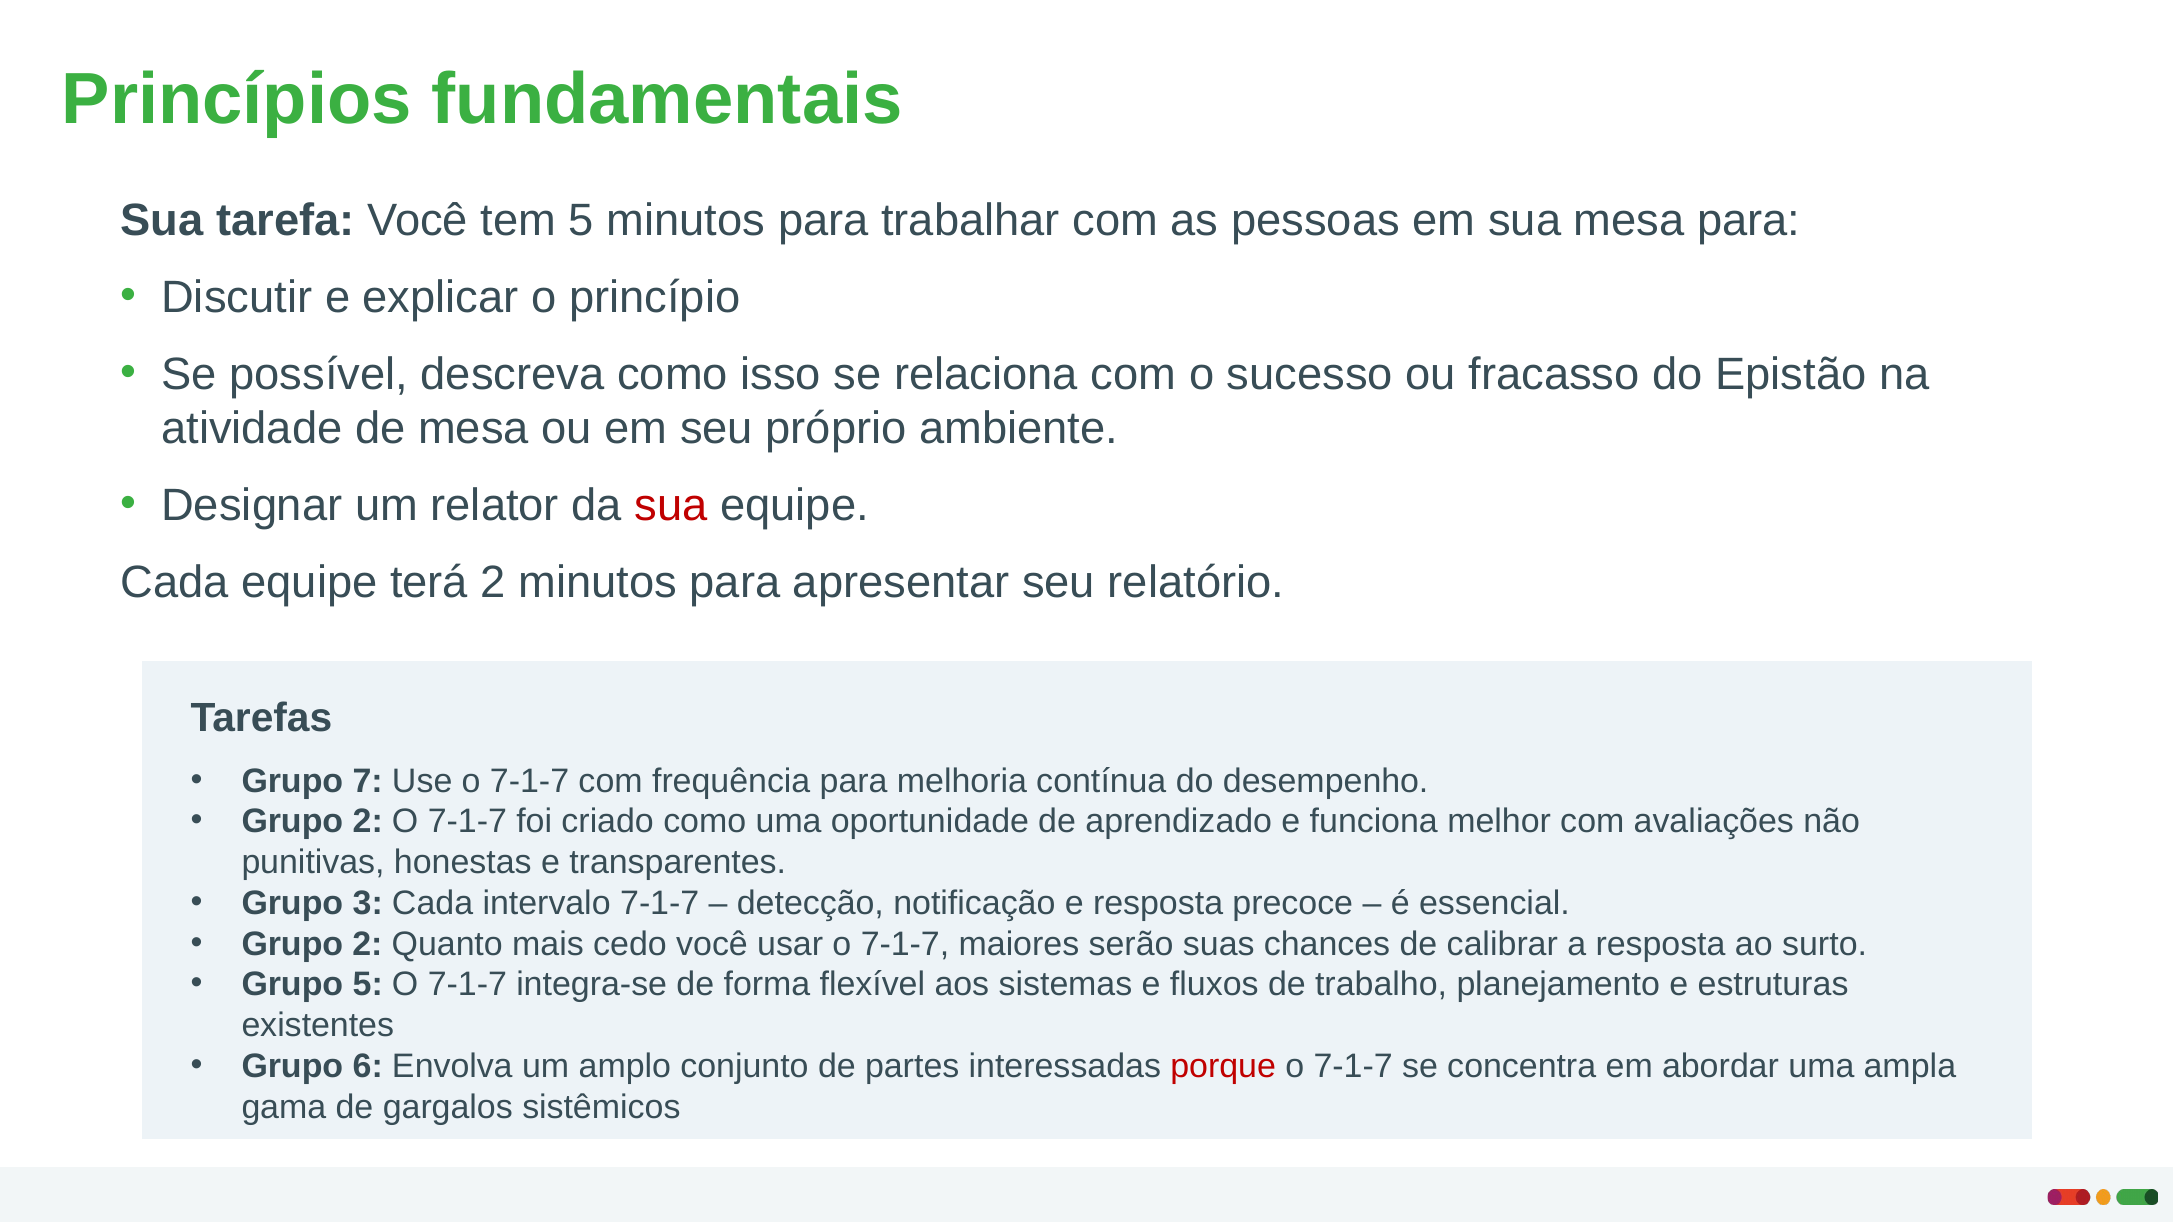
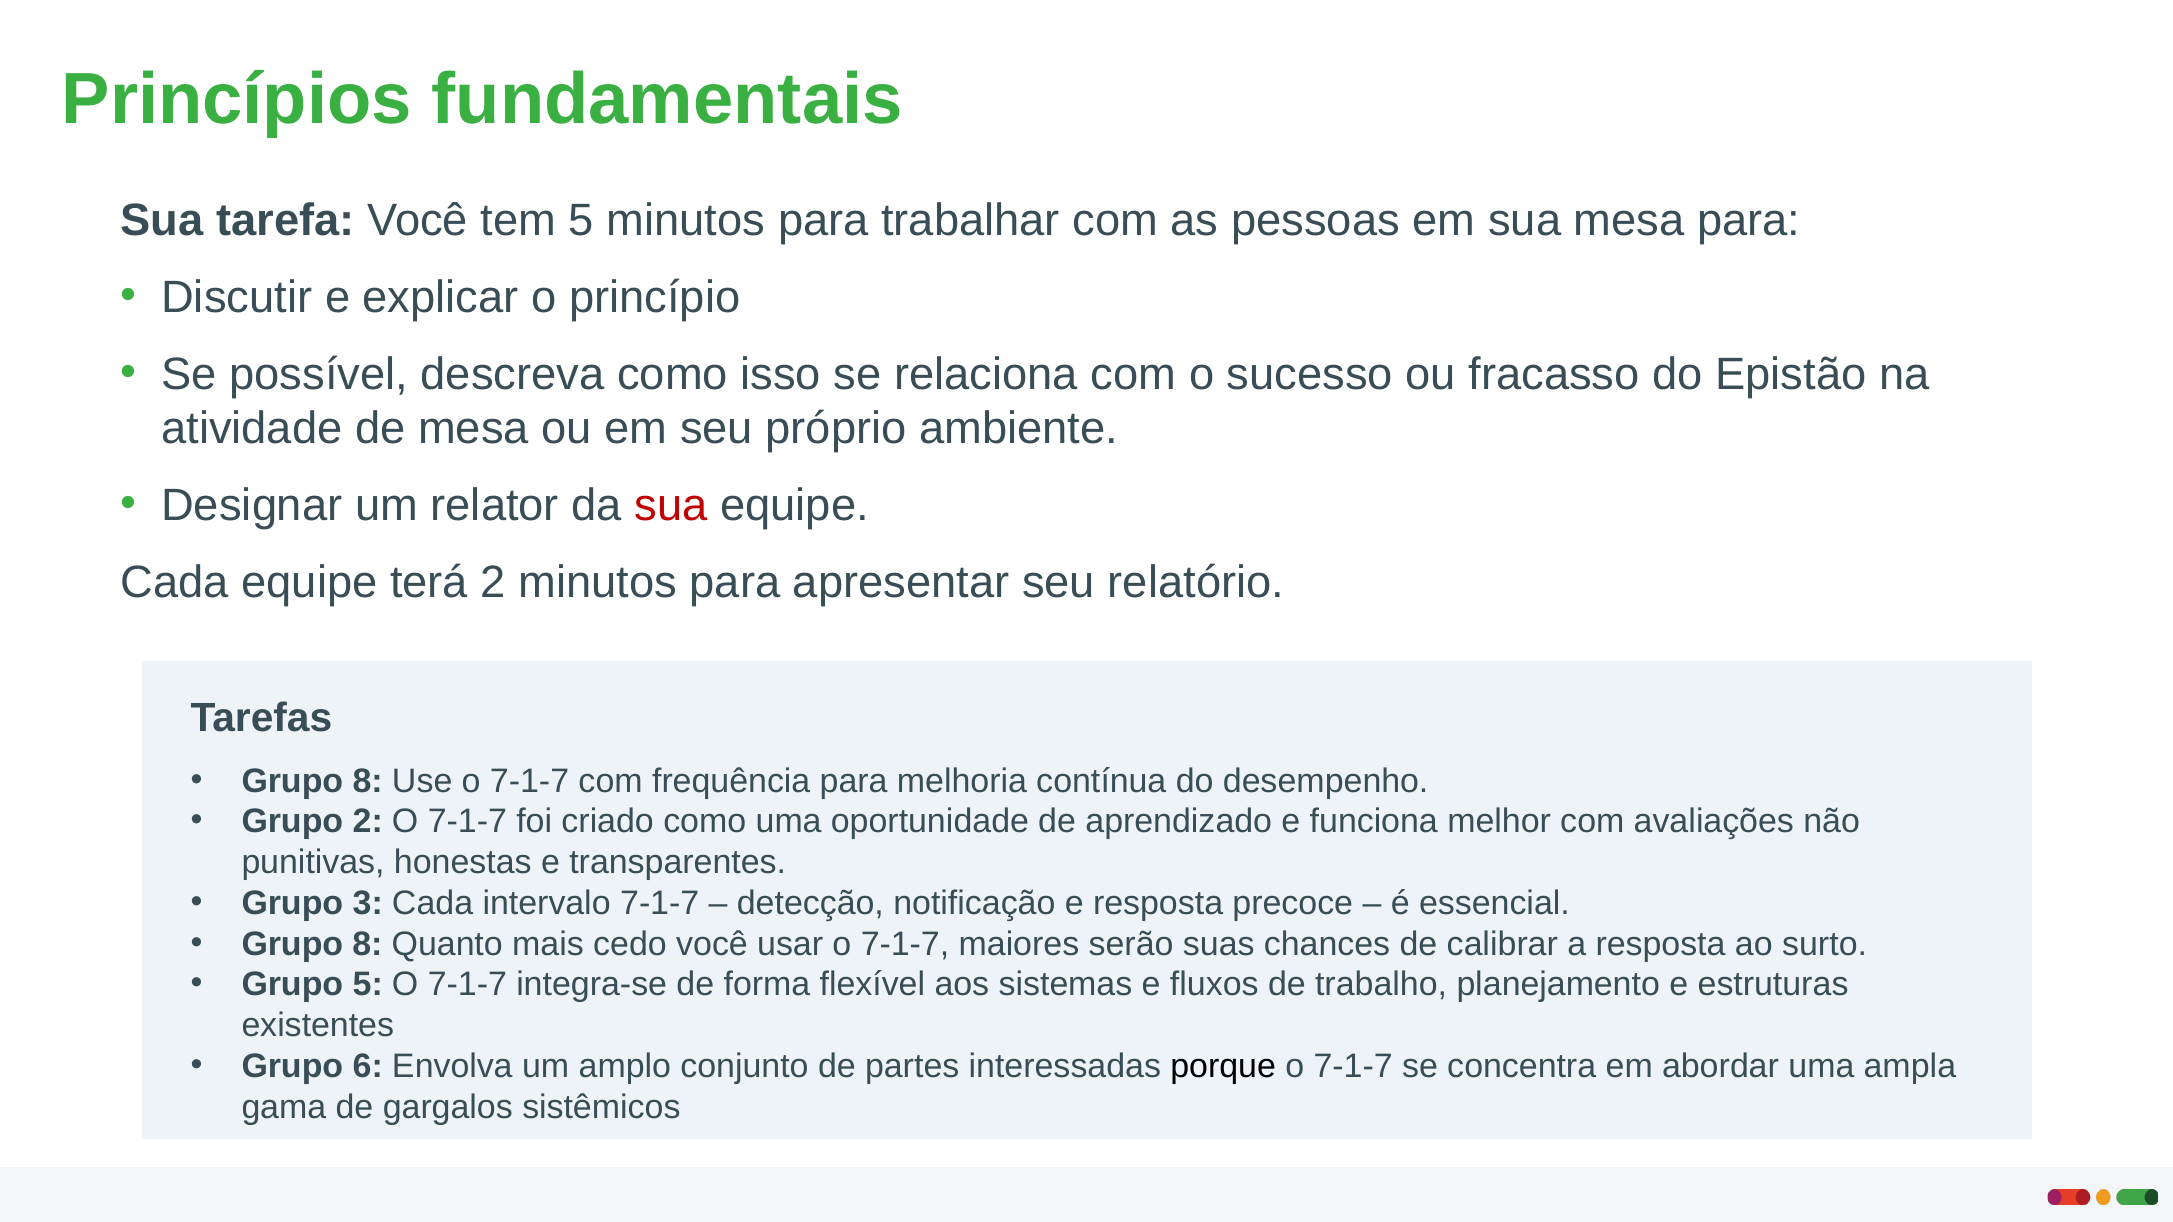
7: 7 -> 8 (368, 781)
2: 2 -> 8 (367, 944)
porque colour: red -> black (1223, 1066)
